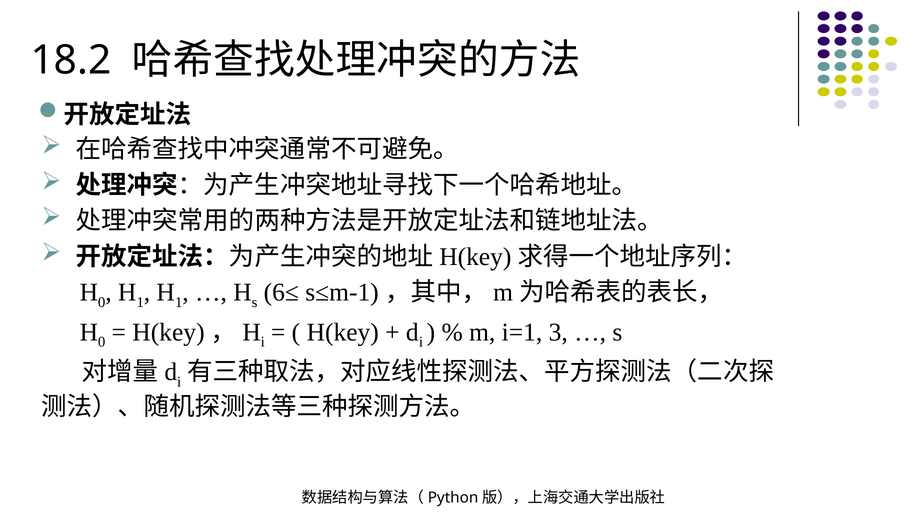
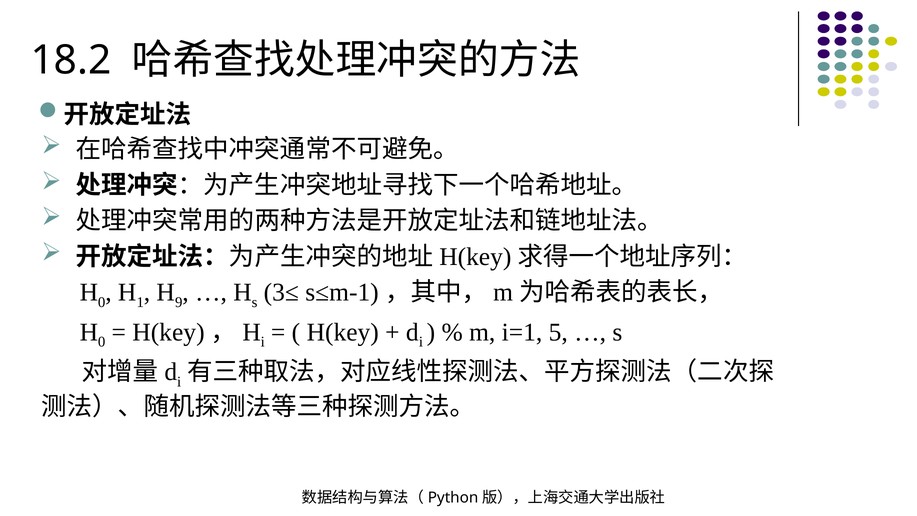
1: 1 -> 9 (179, 302)
6≤: 6≤ -> 3≤ (281, 292)
3: 3 -> 5 (558, 332)
